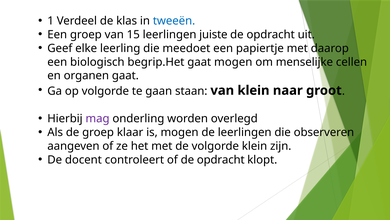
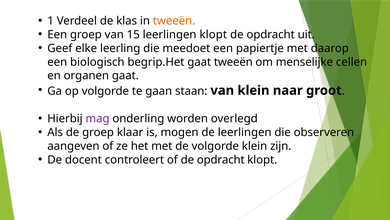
tweeën colour: blue -> orange (174, 21)
leerlingen juiste: juiste -> klopt (213, 35)
gaat mogen: mogen -> tweeën (233, 62)
